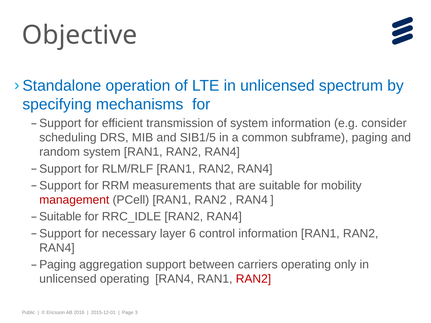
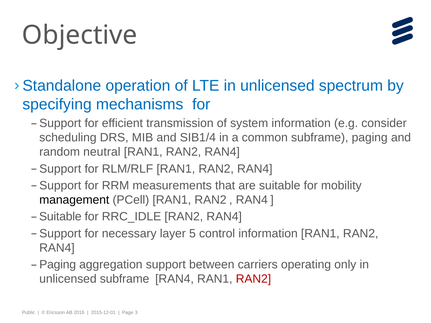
SIB1/5: SIB1/5 -> SIB1/4 (198, 138)
random system: system -> neutral (102, 152)
management colour: red -> black (74, 200)
6: 6 -> 5 (192, 234)
unlicensed operating: operating -> subframe (125, 279)
